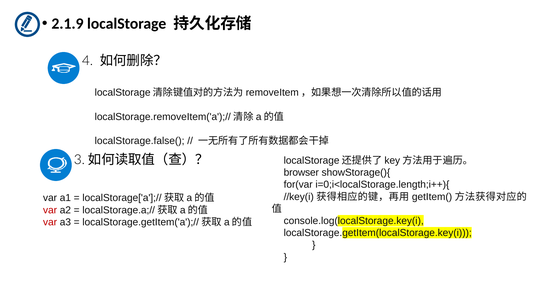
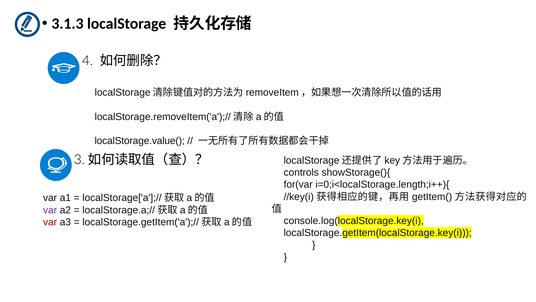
2.1.9: 2.1.9 -> 3.1.3 (67, 24)
localStorage.false(: localStorage.false( -> localStorage.value( (140, 141)
browser: browser -> controls (301, 172)
var colour: red -> purple (50, 210)
